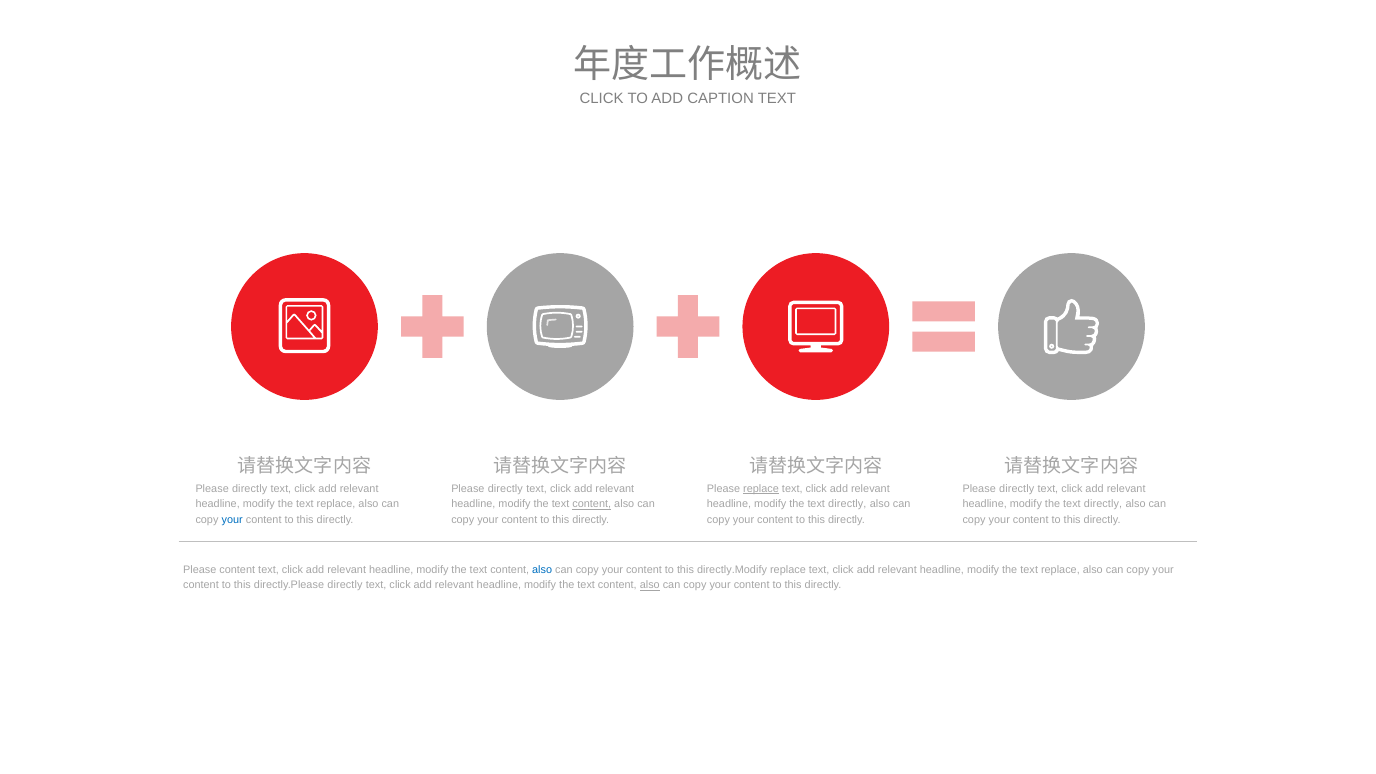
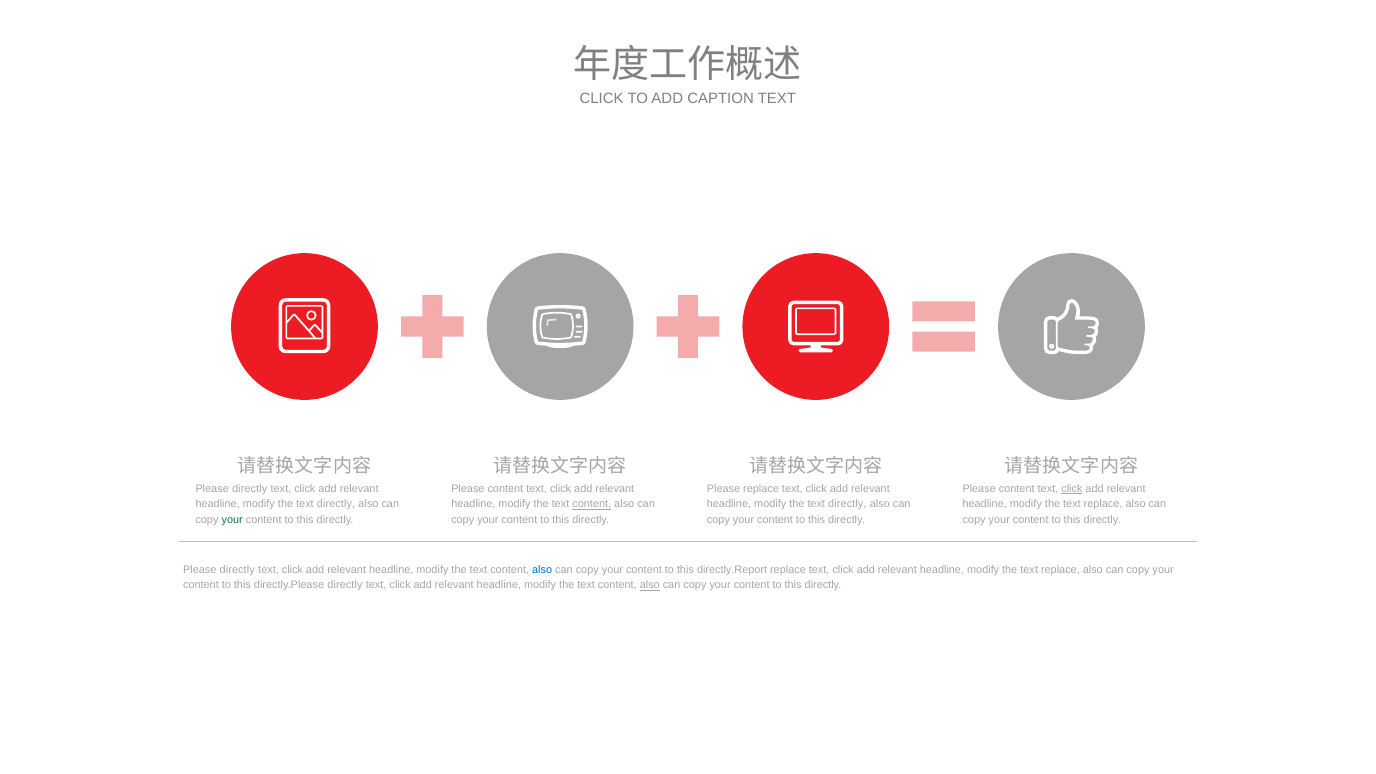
directly: directly -> content (505, 489)
replace underline: present -> none (761, 489)
directly: directly -> content (1017, 489)
click underline: none -> present (1072, 489)
replace: replace -> directly (336, 504)
directly: directly -> replace (1103, 504)
your colour: blue -> green (232, 520)
content: content -> directly (237, 570)
directly.Modify: directly.Modify -> directly.Report (732, 570)
